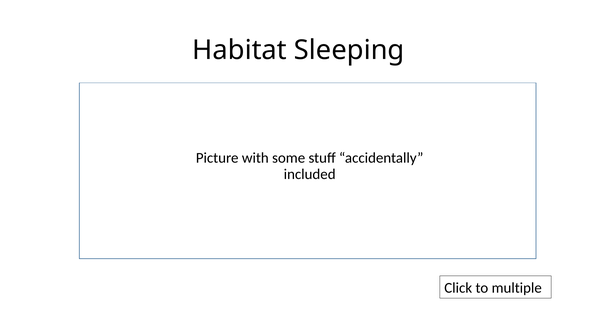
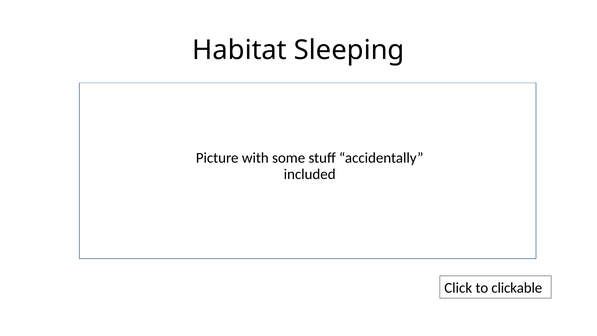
multiple: multiple -> clickable (517, 288)
